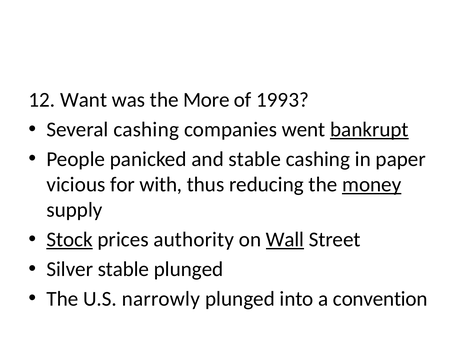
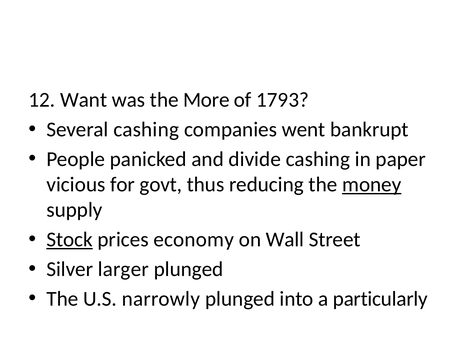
1993: 1993 -> 1793 (283, 100)
bankrupt underline: present -> none (369, 129)
and stable: stable -> divide (255, 159)
with: with -> govt (161, 185)
authority: authority -> economy (194, 240)
Wall underline: present -> none (285, 240)
Silver stable: stable -> larger (123, 269)
convention: convention -> particularly (380, 299)
